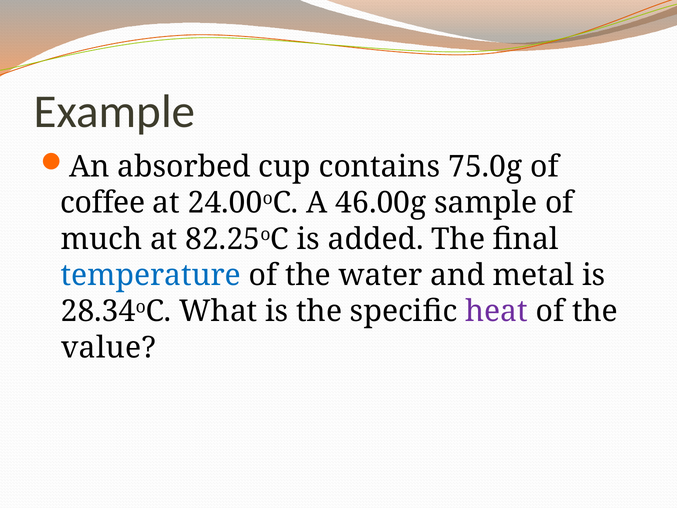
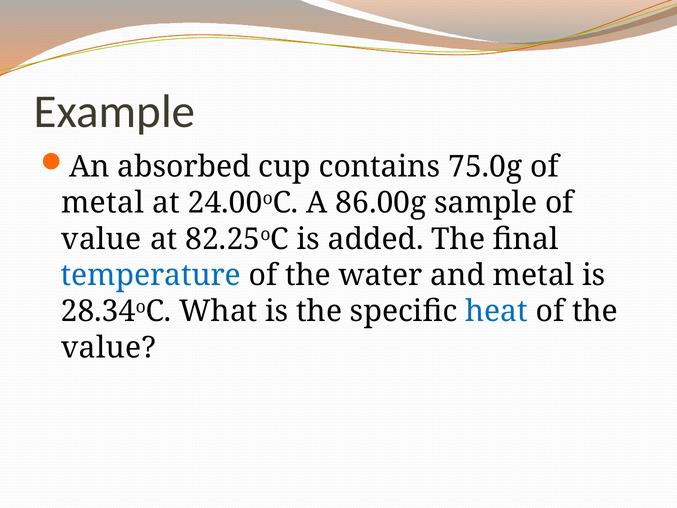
coffee: coffee -> metal (103, 203)
46.00g: 46.00g -> 86.00g (381, 203)
much: much -> value (101, 239)
heat colour: purple -> blue (497, 311)
